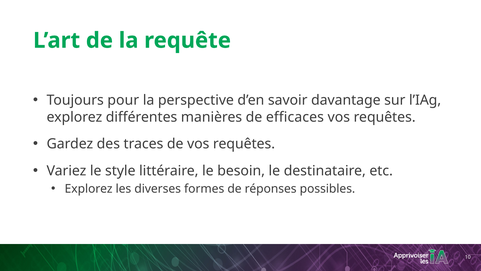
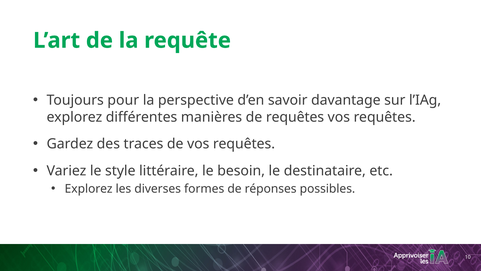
de efficaces: efficaces -> requêtes (295, 117)
